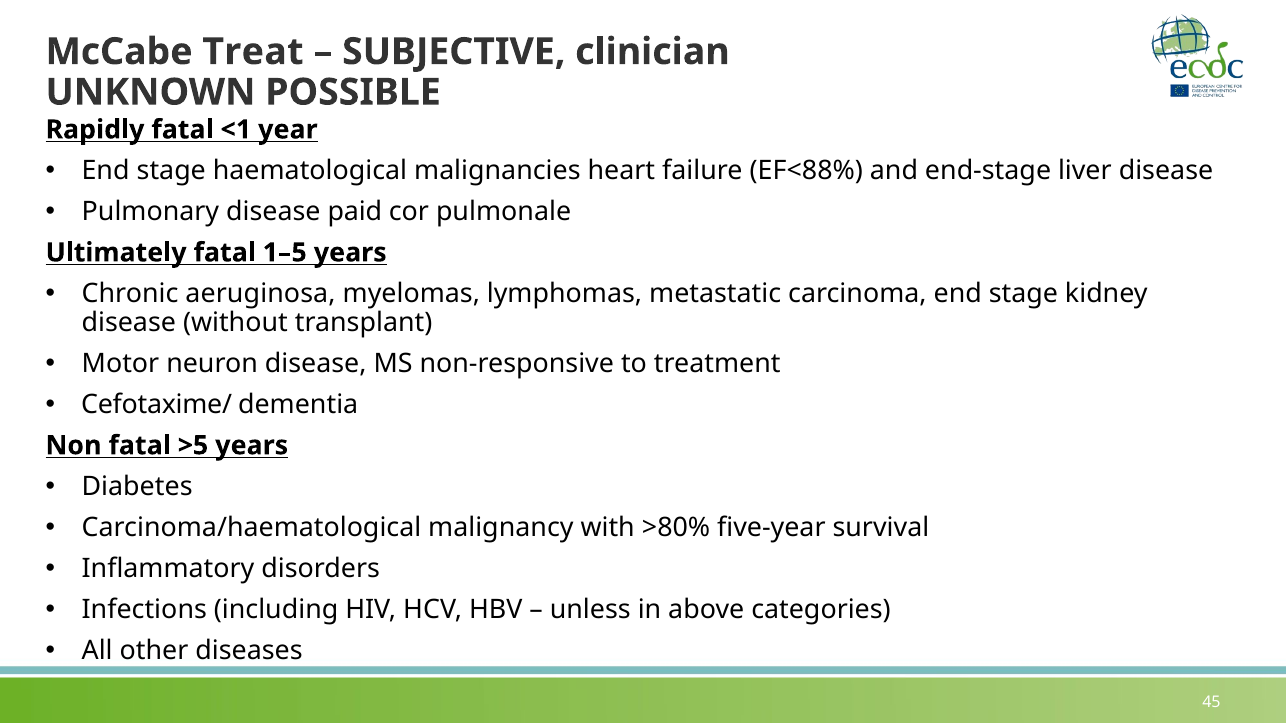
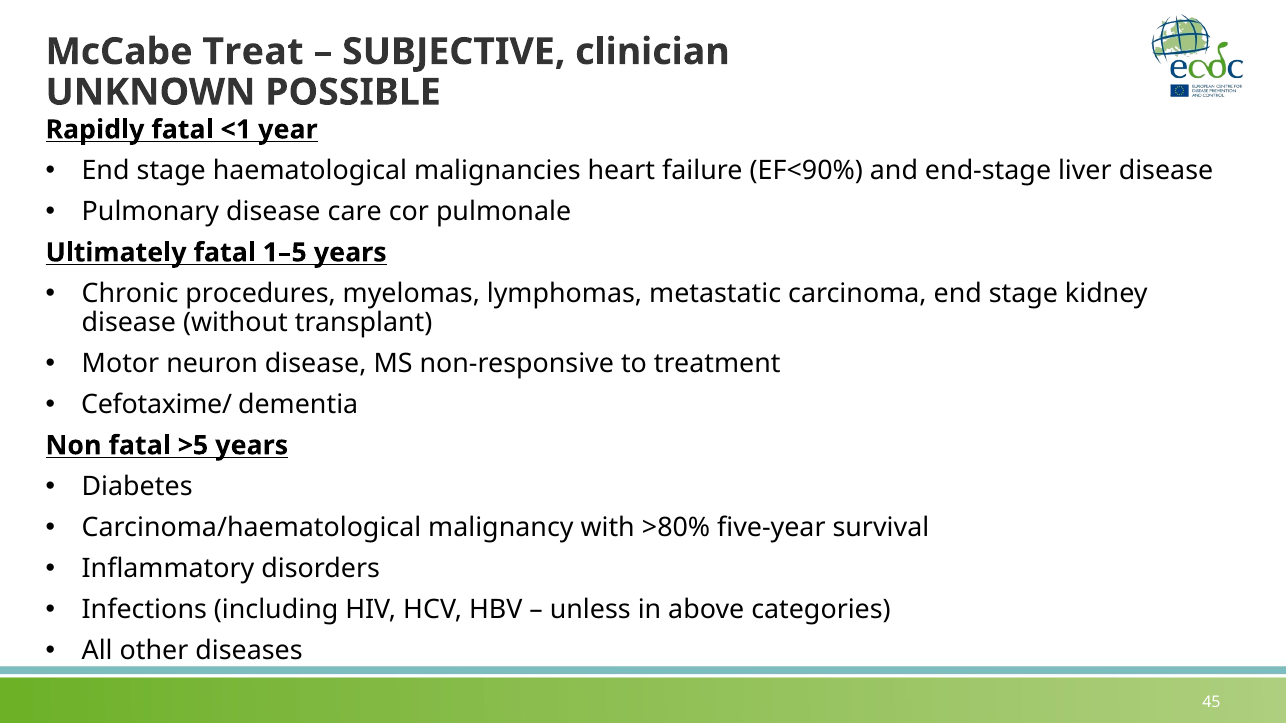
EF<88%: EF<88% -> EF<90% (806, 171)
paid: paid -> care (355, 212)
aeruginosa: aeruginosa -> procedures (261, 294)
